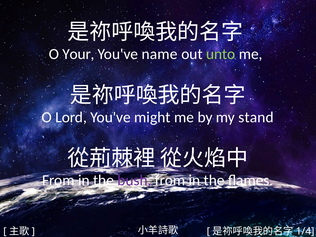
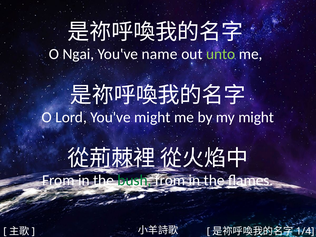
Your: Your -> Ngai (78, 54)
my stand: stand -> might (256, 117)
bush colour: purple -> green (134, 180)
